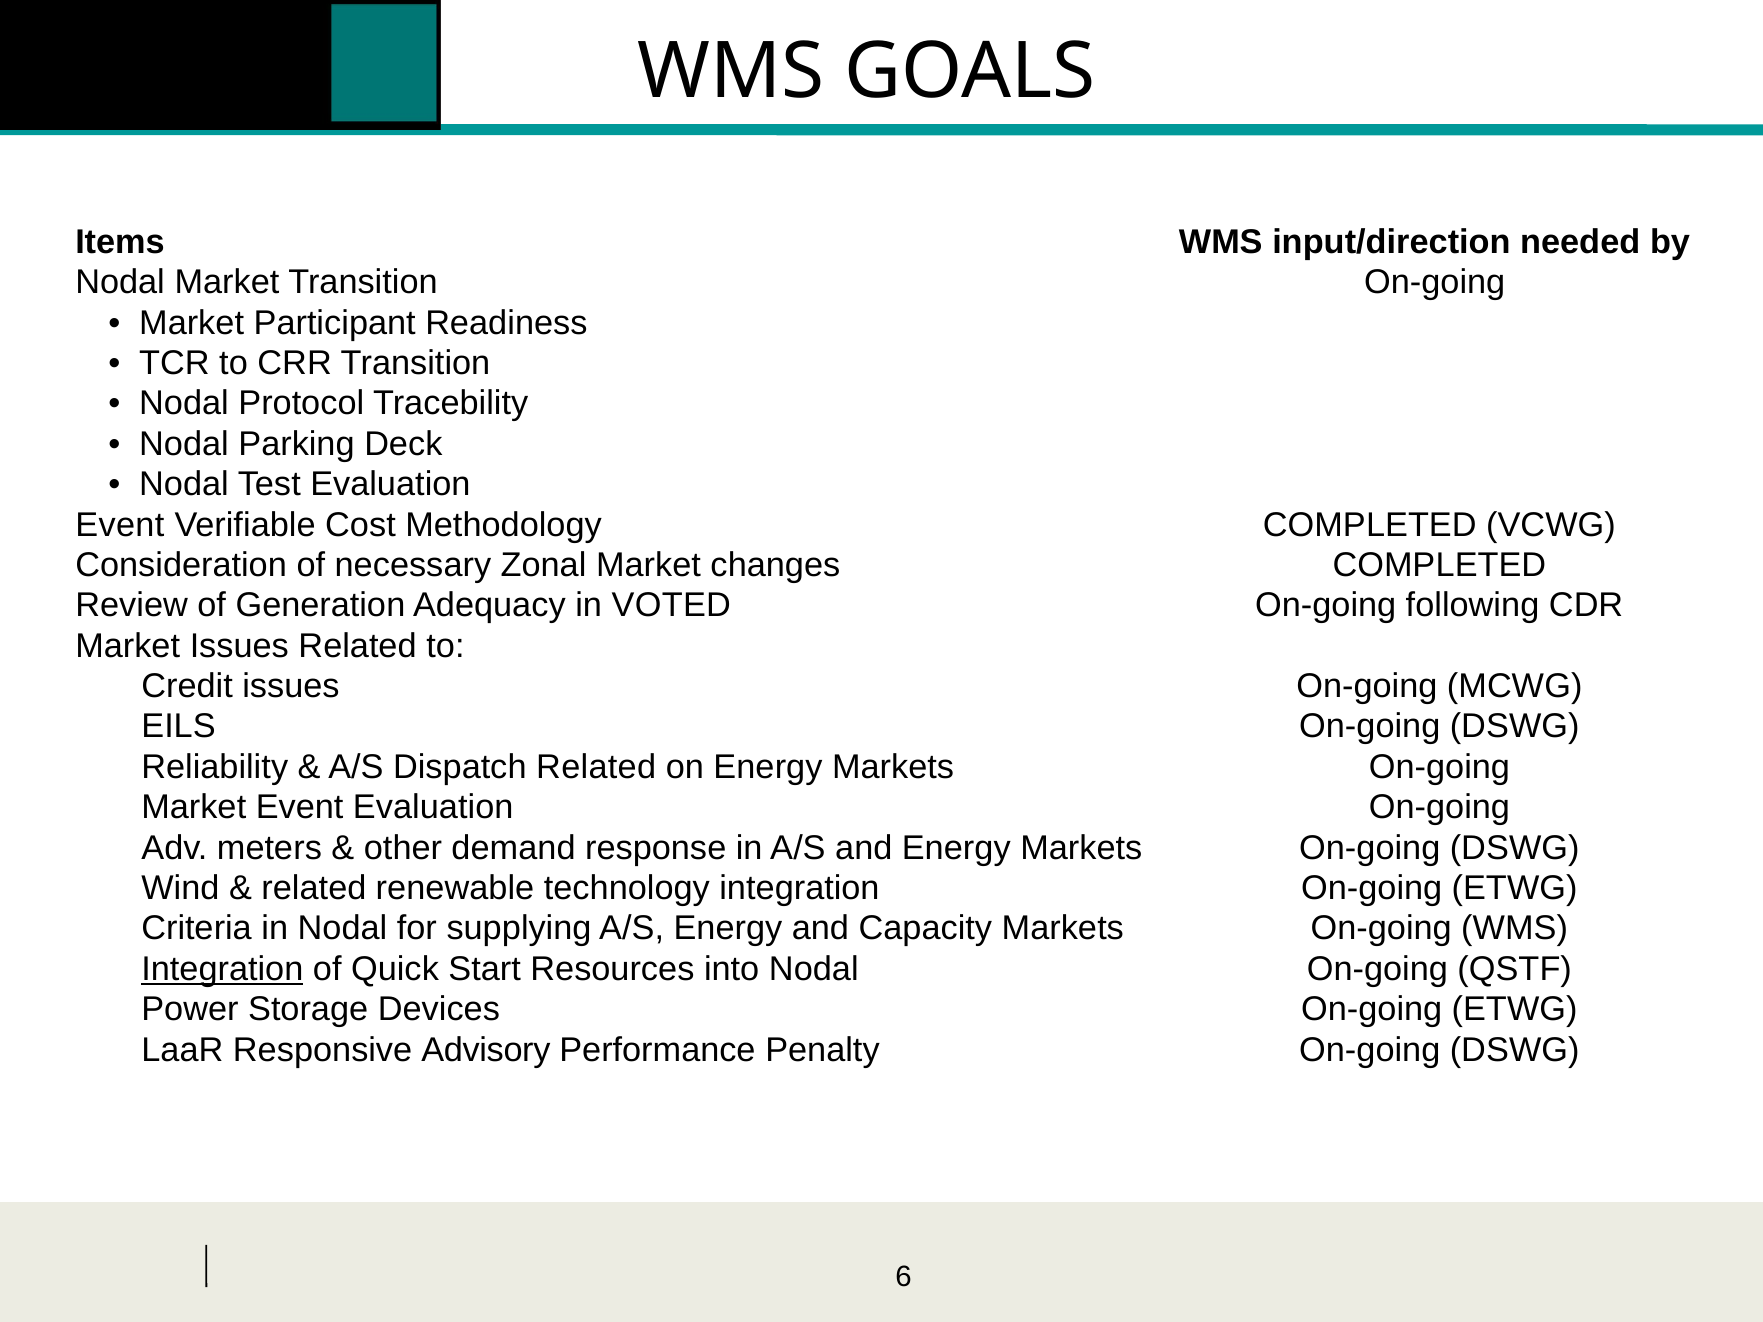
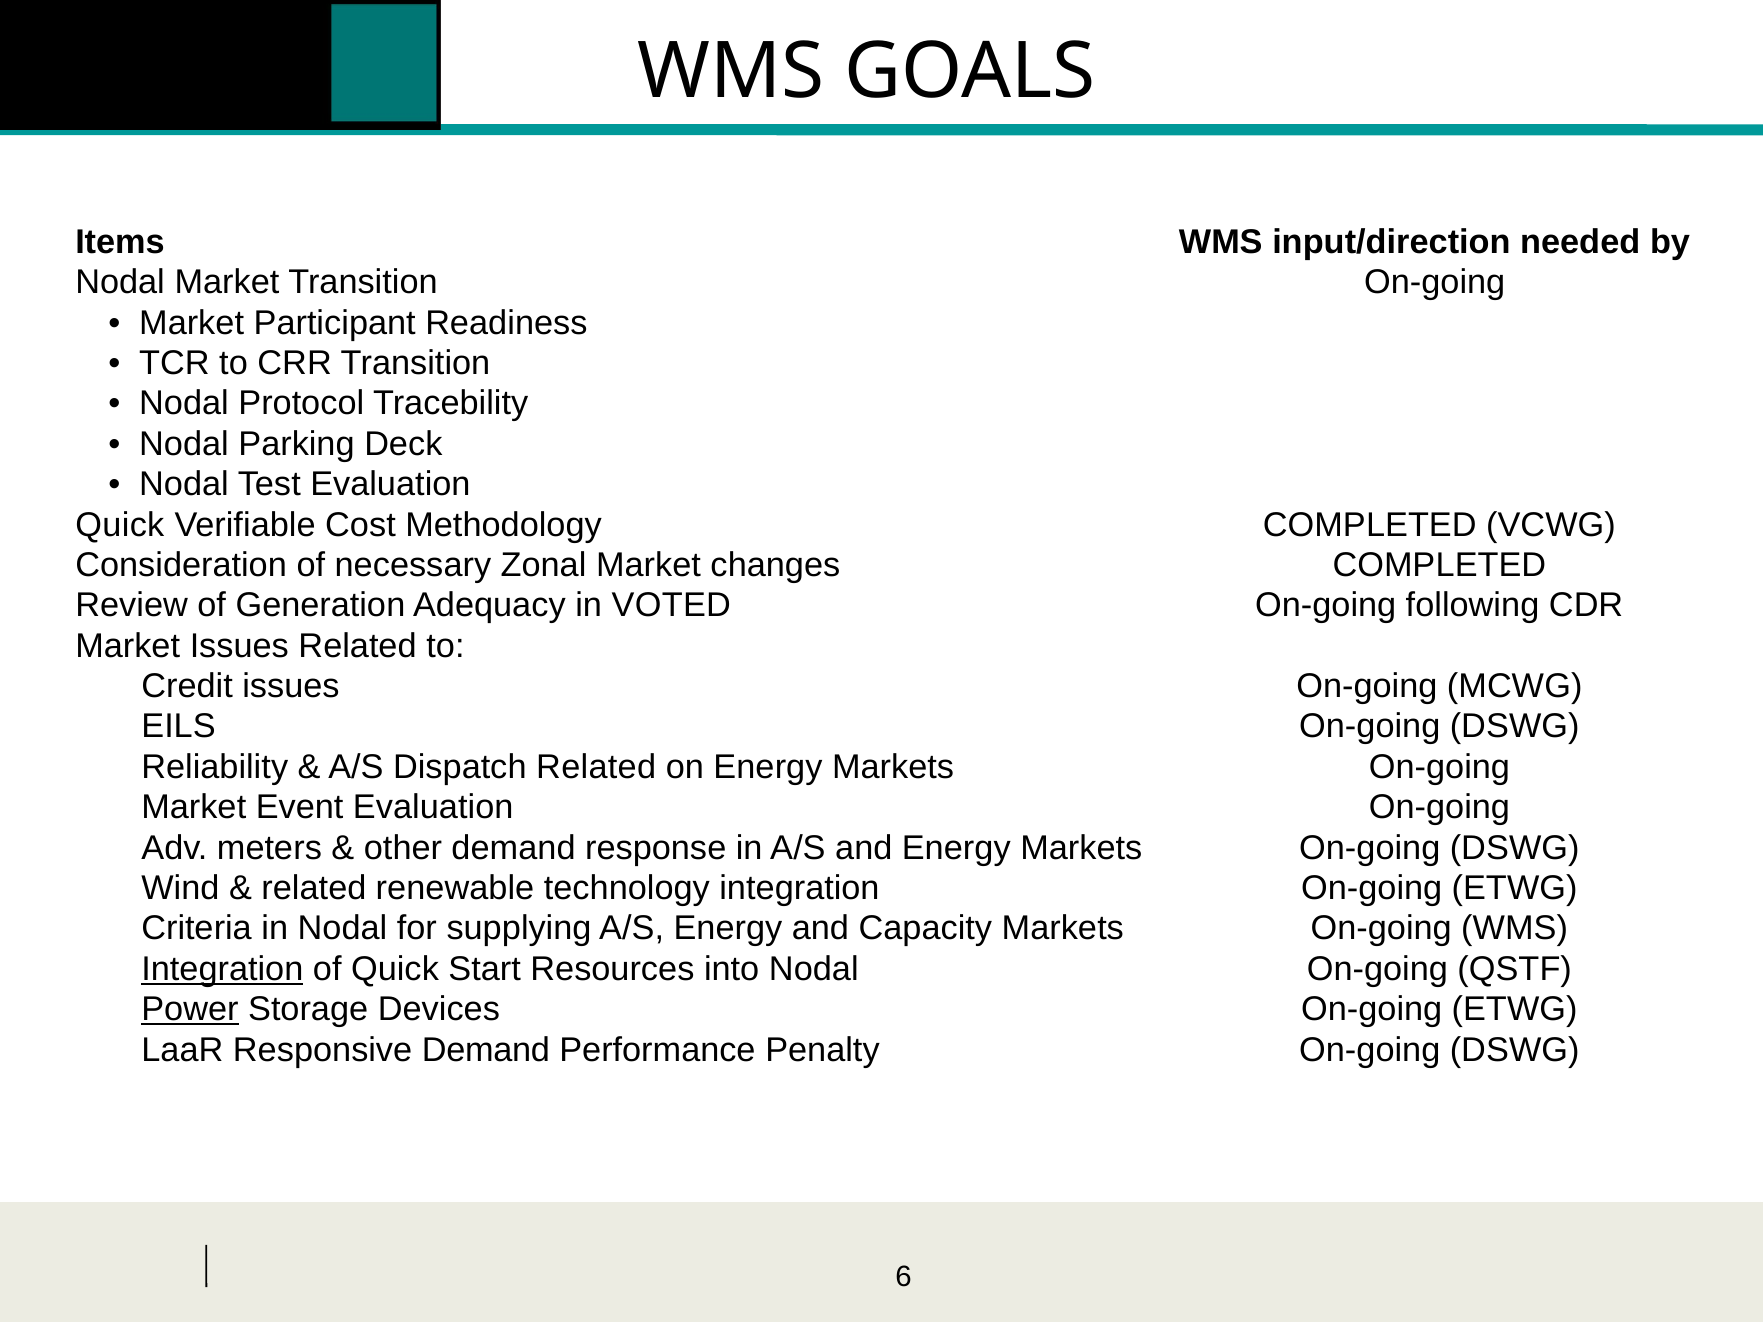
Event: Event -> Quick (120, 525)
Power underline: none -> present (190, 1010)
Responsive Advisory: Advisory -> Demand (486, 1050)
